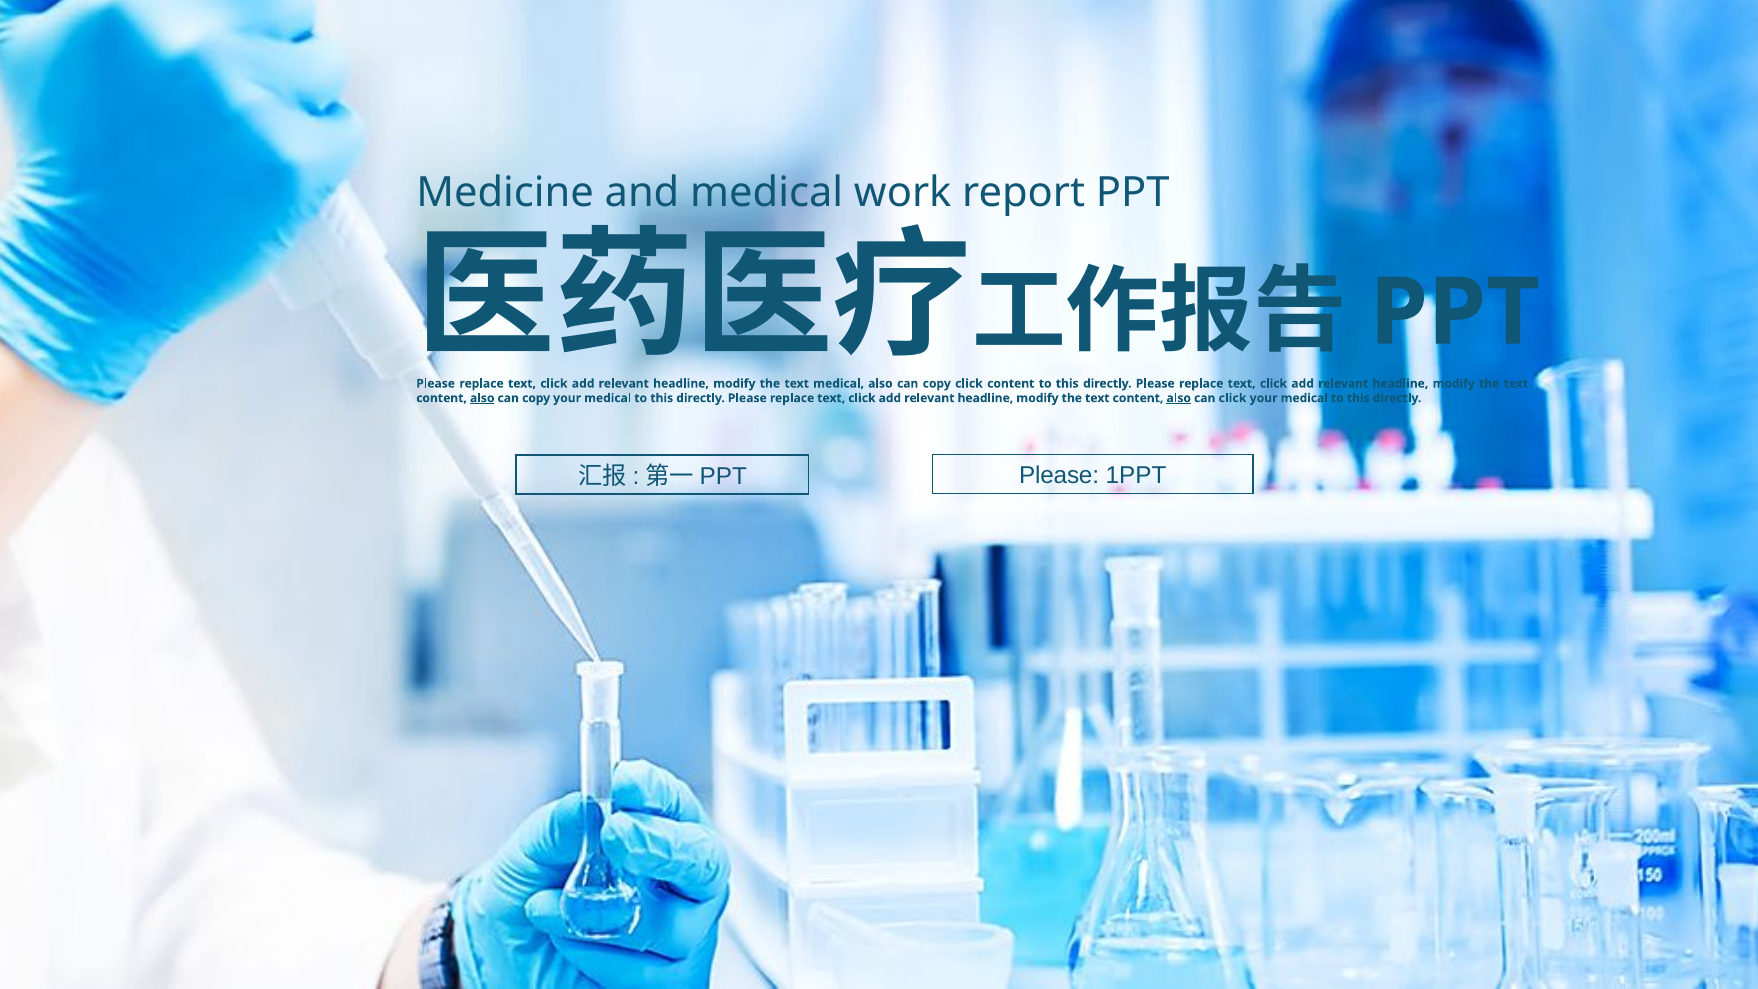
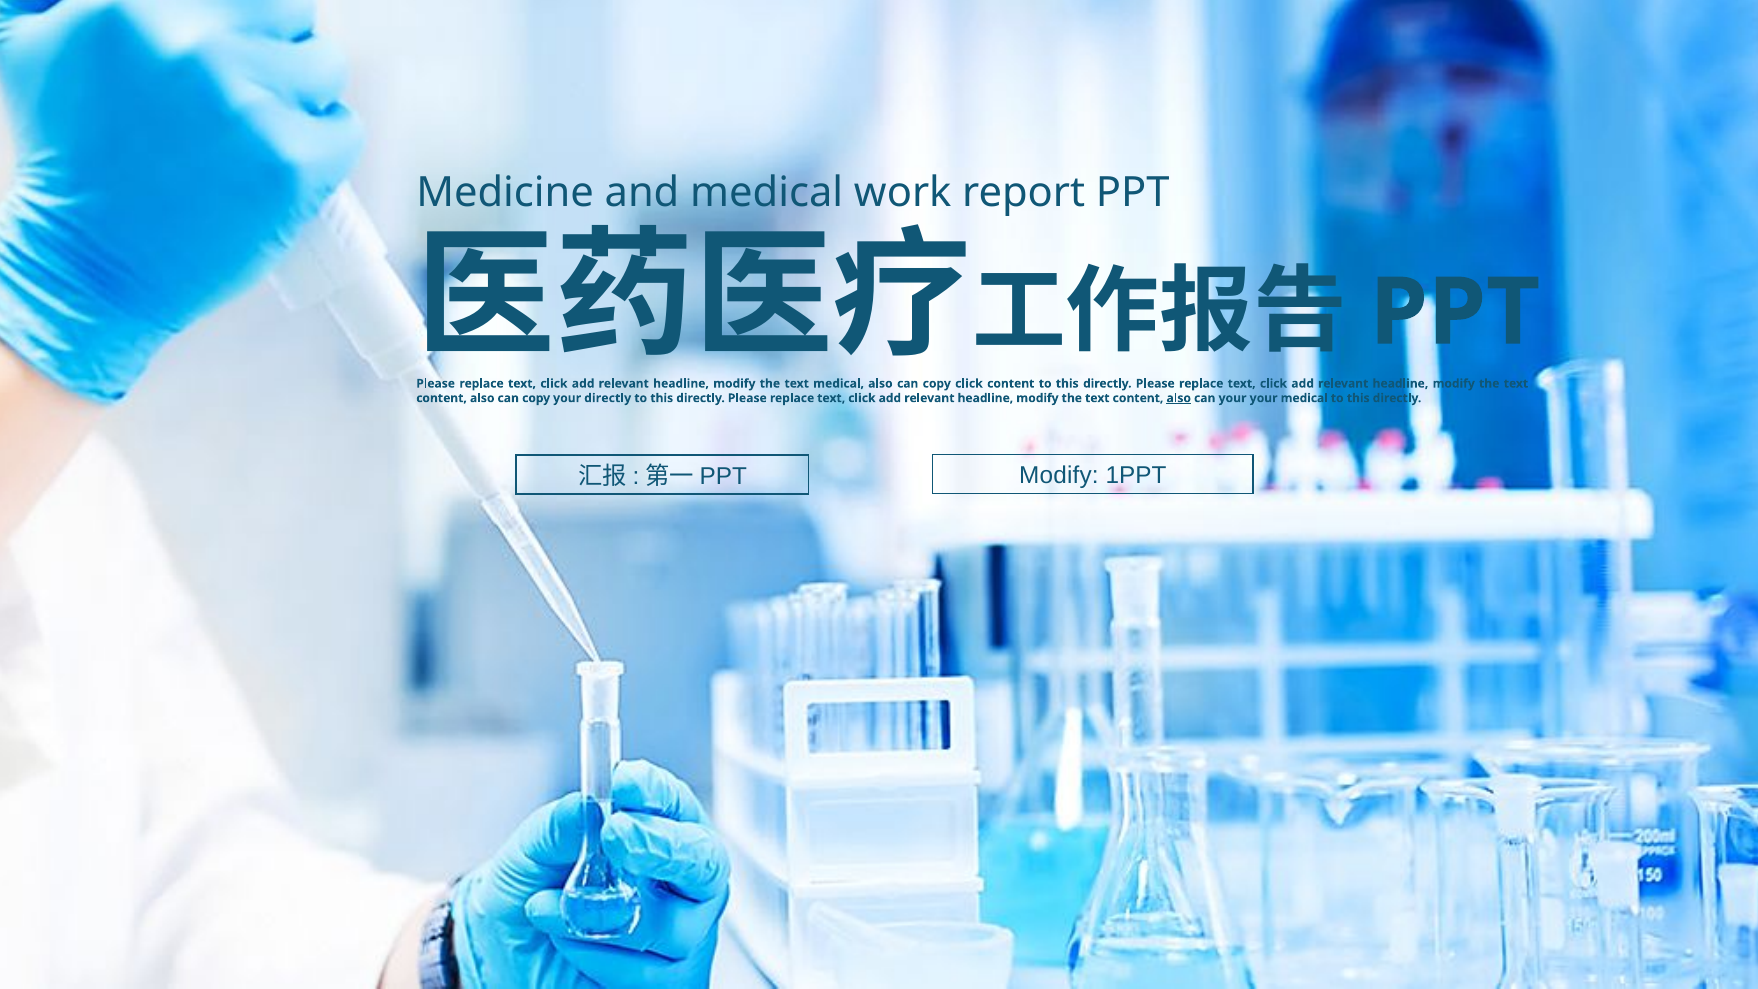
also underline: present -> none (482, 398)
copy your medical: medical -> directly (608, 398)
can click: click -> your (1233, 398)
Please: Please -> Modify (1059, 476)
